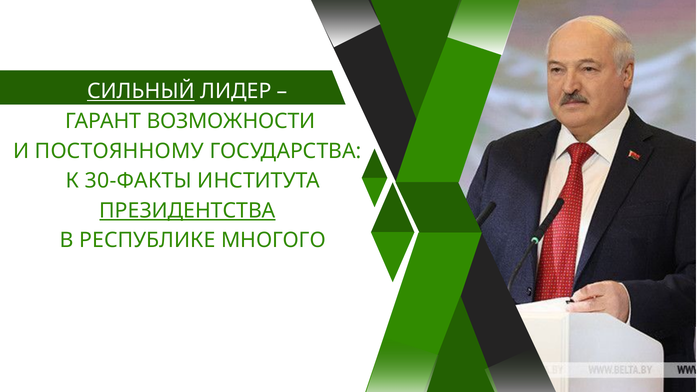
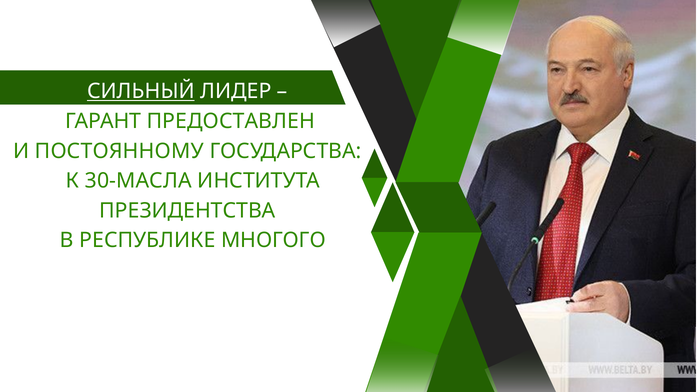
ВОЗМОЖНОСТИ: ВОЗМОЖНОСТИ -> ПРЕДОСТАВЛЕН (231, 121)
30-ФАКТЫ: 30-ФАКТЫ -> 30-МАСЛА (138, 181)
ПРЕЗИДЕНТСТВА underline: present -> none (187, 211)
